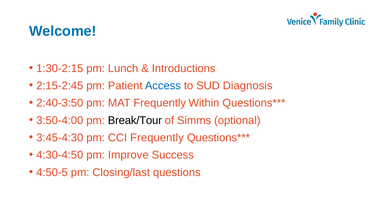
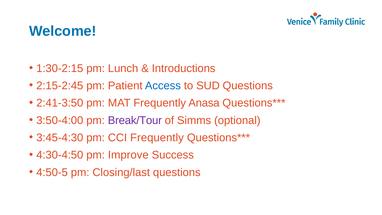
SUD Diagnosis: Diagnosis -> Questions (248, 86)
2:40-3:50: 2:40-3:50 -> 2:41-3:50 (60, 103)
Within: Within -> Anasa (204, 103)
Break/Tour colour: black -> purple (135, 120)
